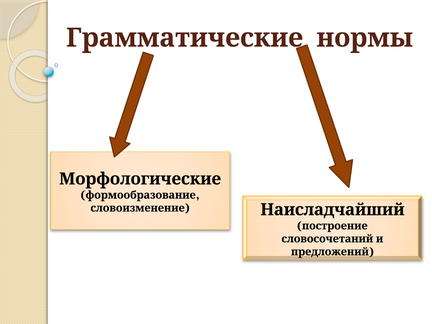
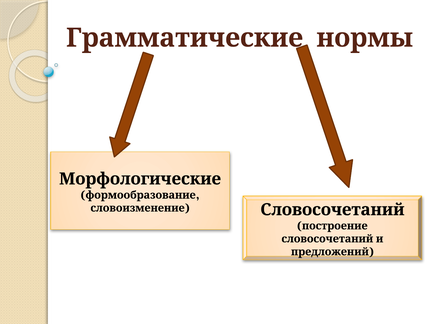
словоизменение Наисладчайший: Наисладчайший -> Словосочетаний (332, 210)
